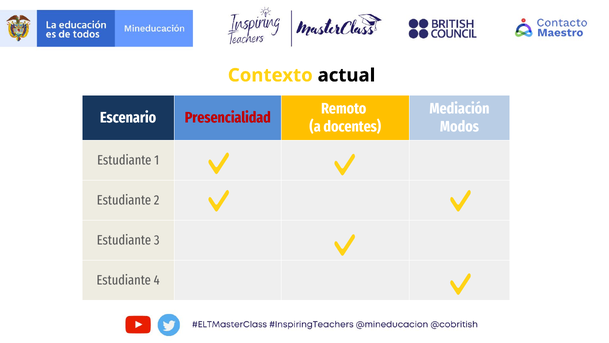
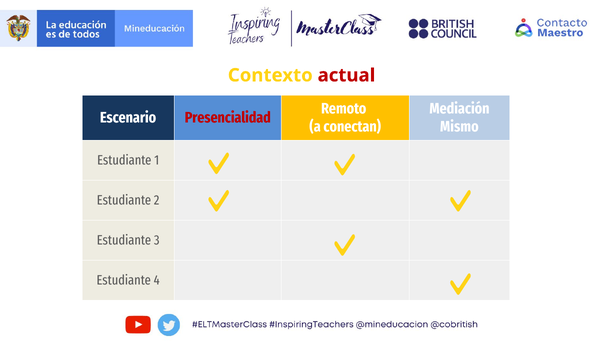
actual colour: black -> red (346, 75)
docentes: docentes -> conectan (352, 127)
Modos: Modos -> Mismo (459, 127)
